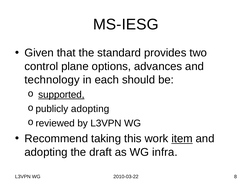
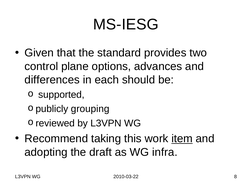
technology: technology -> differences (52, 80)
supported underline: present -> none (61, 95)
adopting: adopting -> grouping (90, 109)
